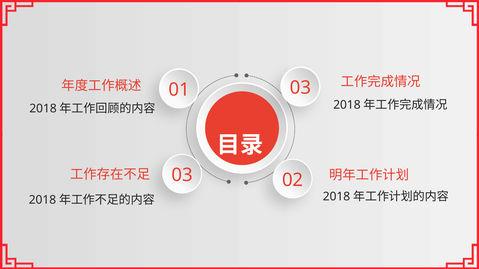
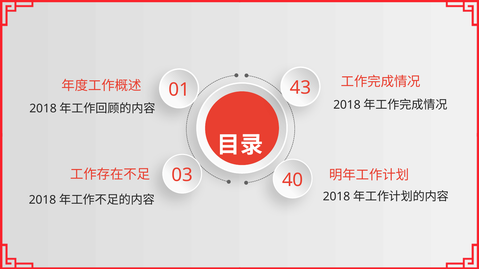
01 03: 03 -> 43 (301, 88)
02: 02 -> 40 (293, 180)
